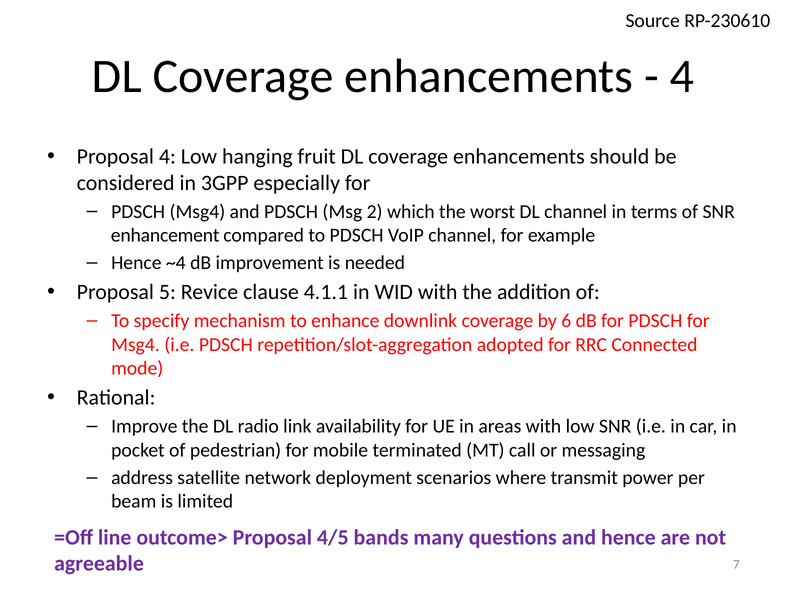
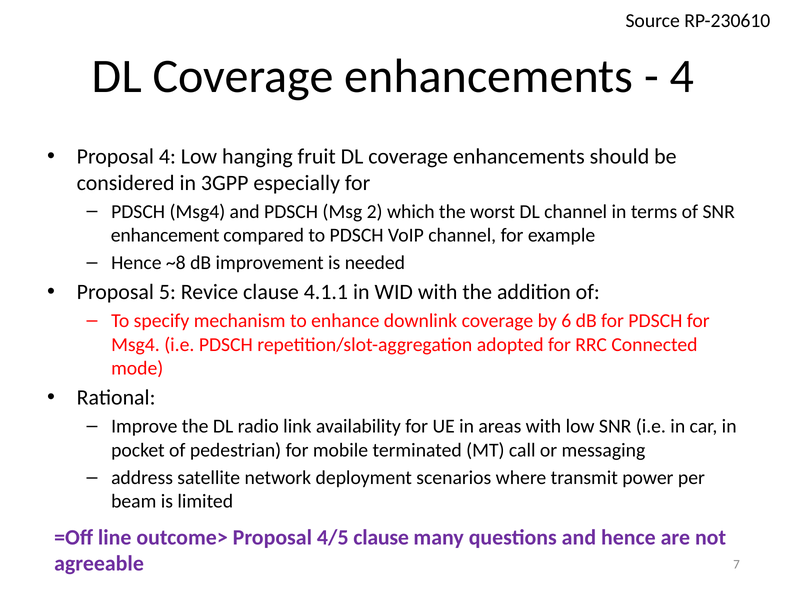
~4: ~4 -> ~8 (176, 262)
4/5 bands: bands -> clause (381, 537)
